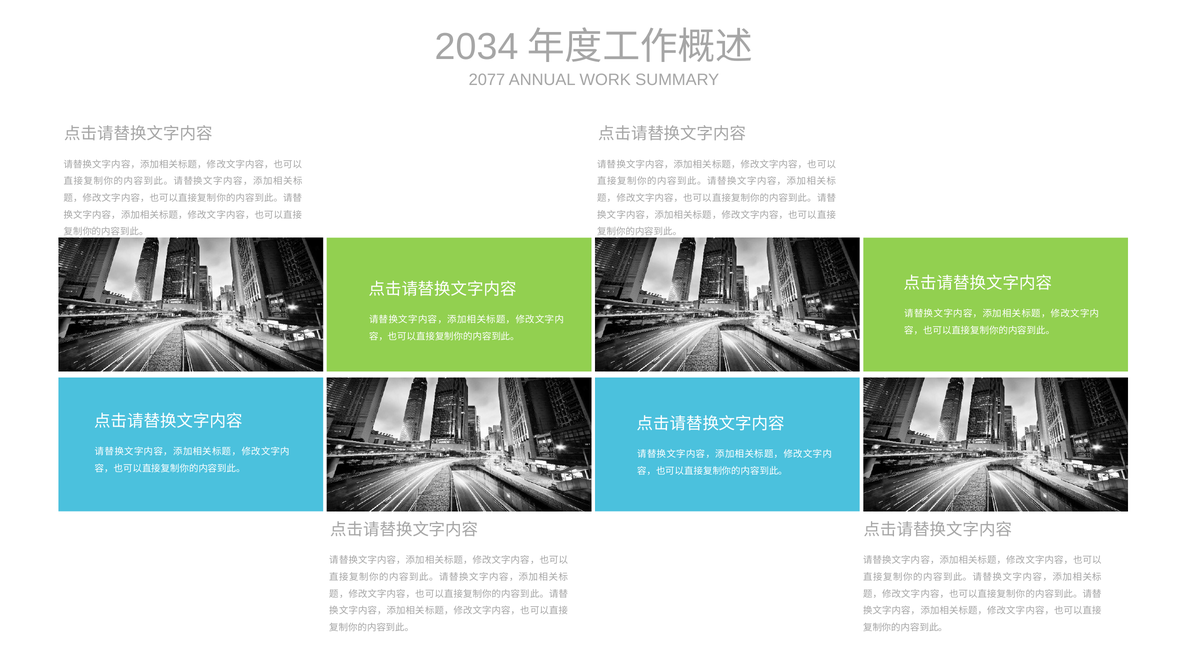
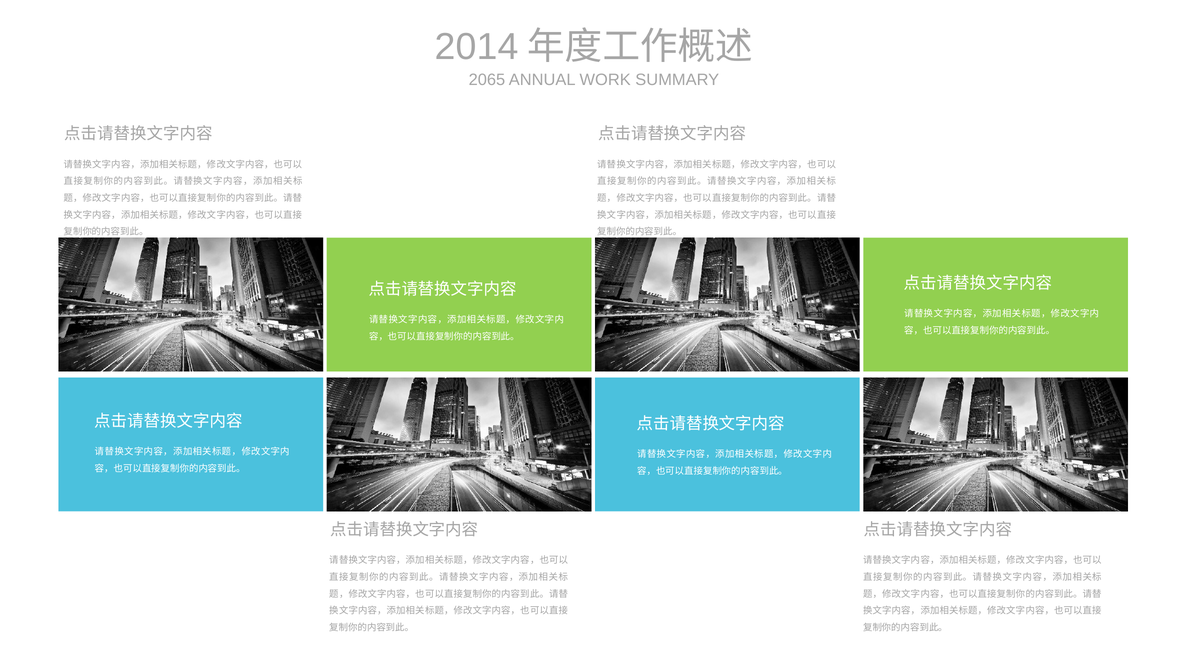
2034: 2034 -> 2014 (477, 47)
2077: 2077 -> 2065 (487, 80)
